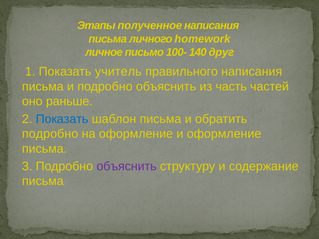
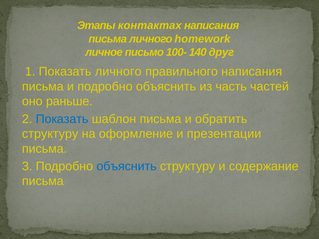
полученное: полученное -> контактах (150, 26)
Показать учитель: учитель -> личного (118, 72)
подробно: подробно -> структуру (50, 134)
и оформление: оформление -> презентации (224, 134)
объяснить colour: purple -> blue (127, 166)
